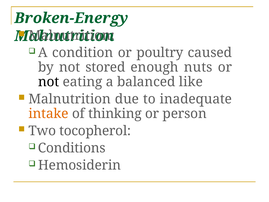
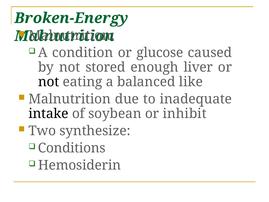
poultry: poultry -> glucose (160, 53)
nuts: nuts -> liver (198, 67)
intake colour: orange -> black (49, 113)
thinking: thinking -> soybean (115, 113)
person: person -> inhibit (185, 113)
tocopherol: tocopherol -> synthesize (95, 131)
